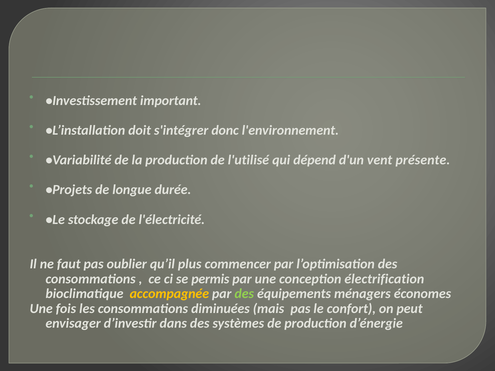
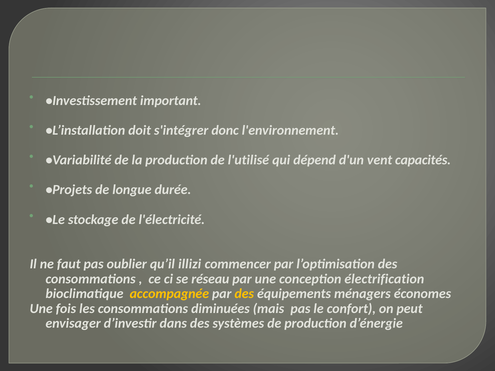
présente: présente -> capacités (423, 160)
plus: plus -> illizi (190, 264)
permis: permis -> réseau (210, 279)
des colour: light green -> yellow (244, 294)
